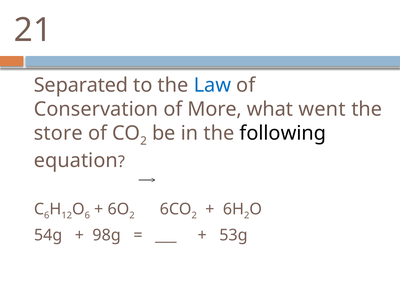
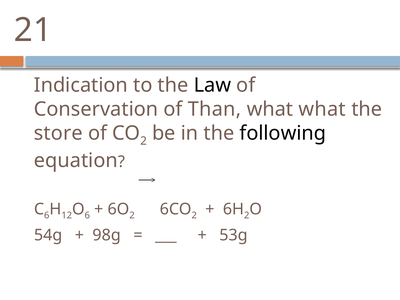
Separated: Separated -> Indication (81, 85)
Law colour: blue -> black (212, 85)
More: More -> Than (214, 109)
what went: went -> what (322, 109)
